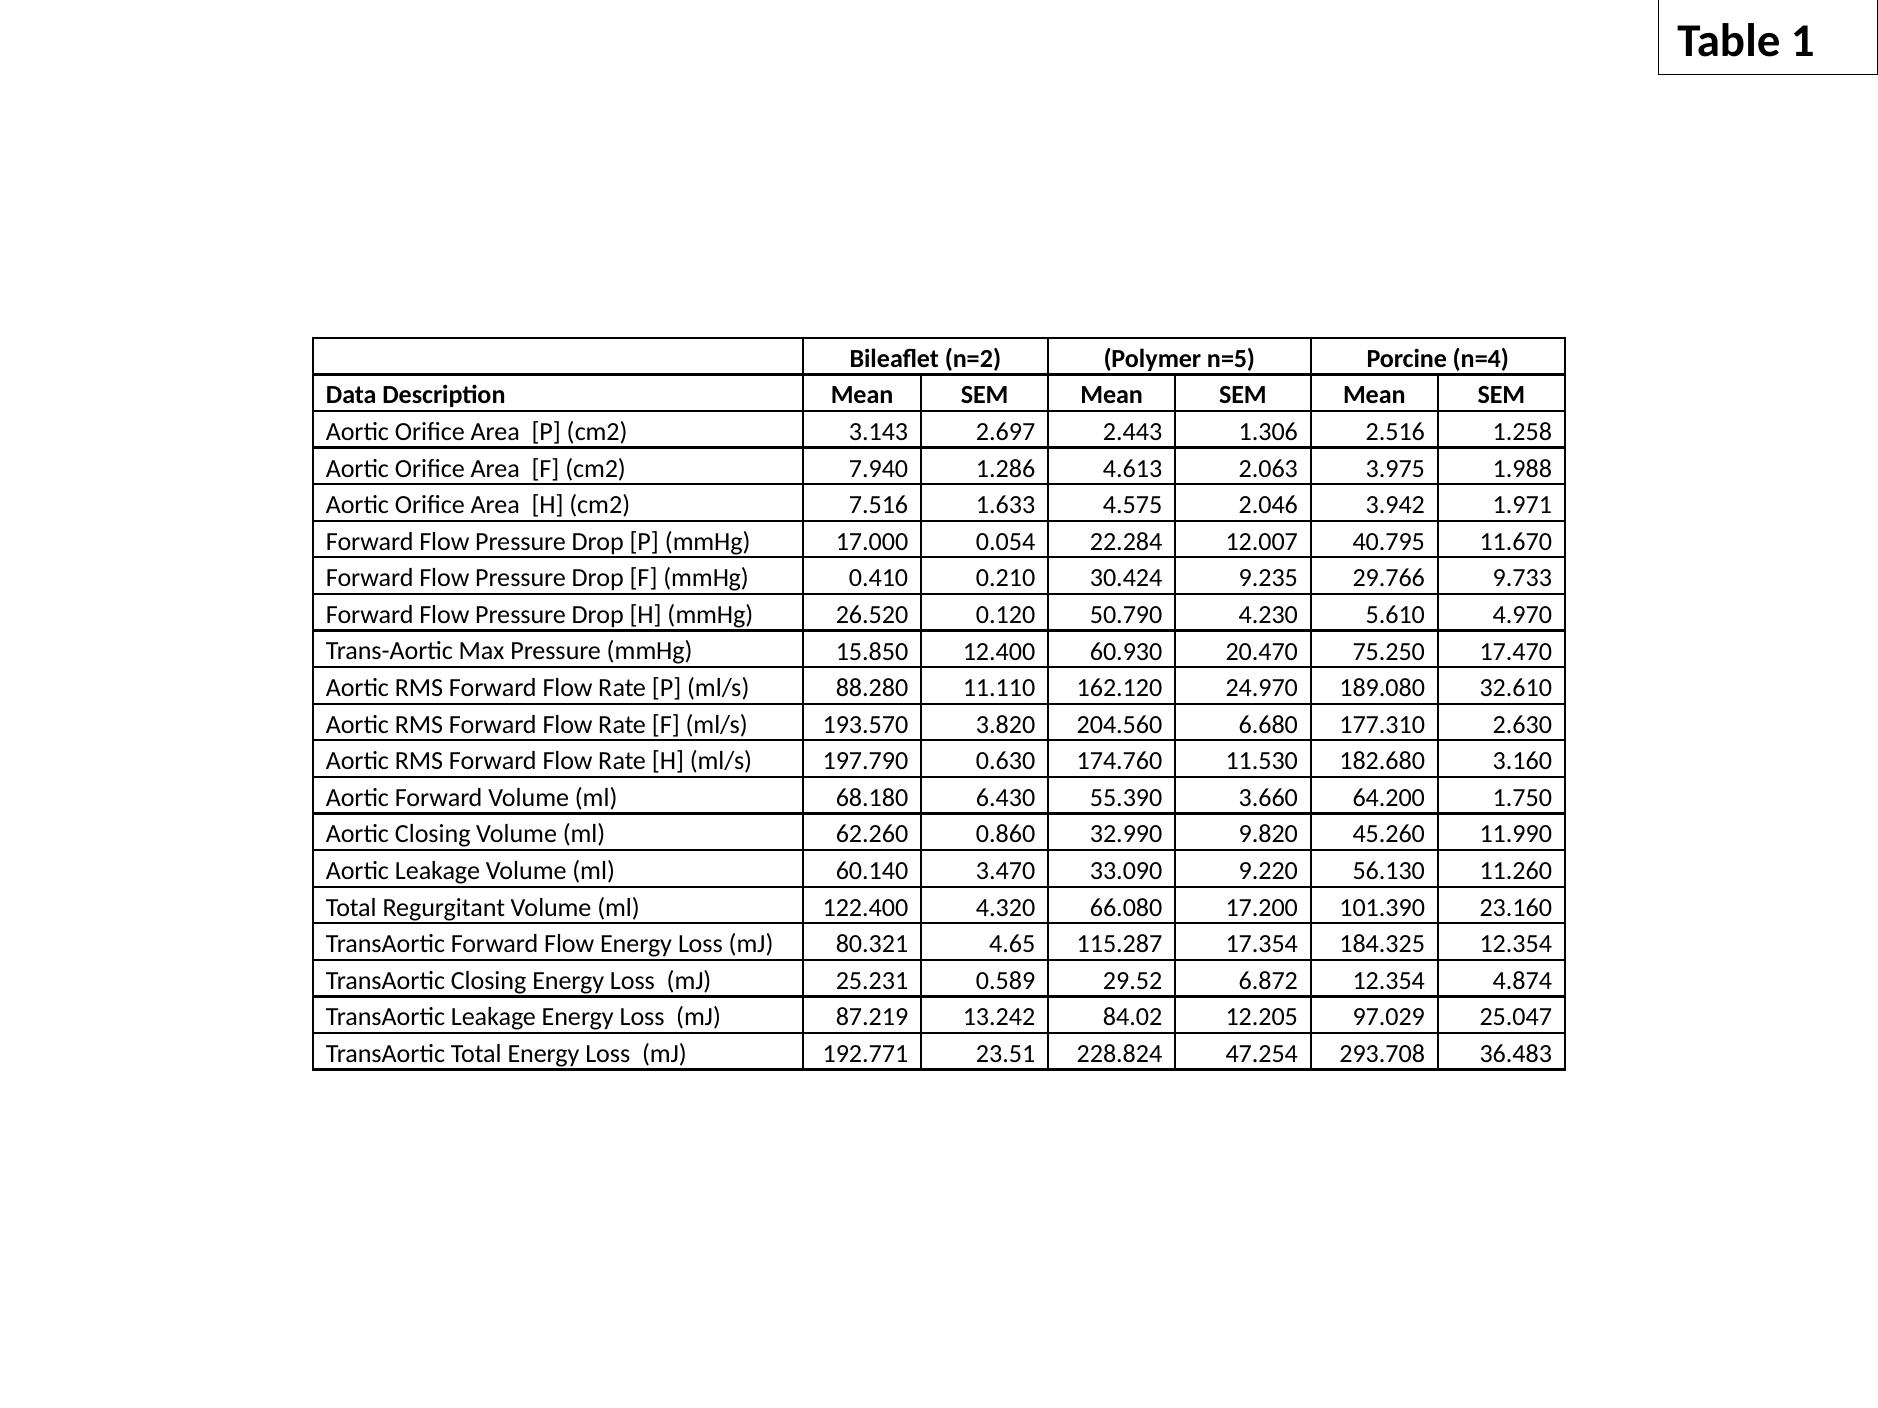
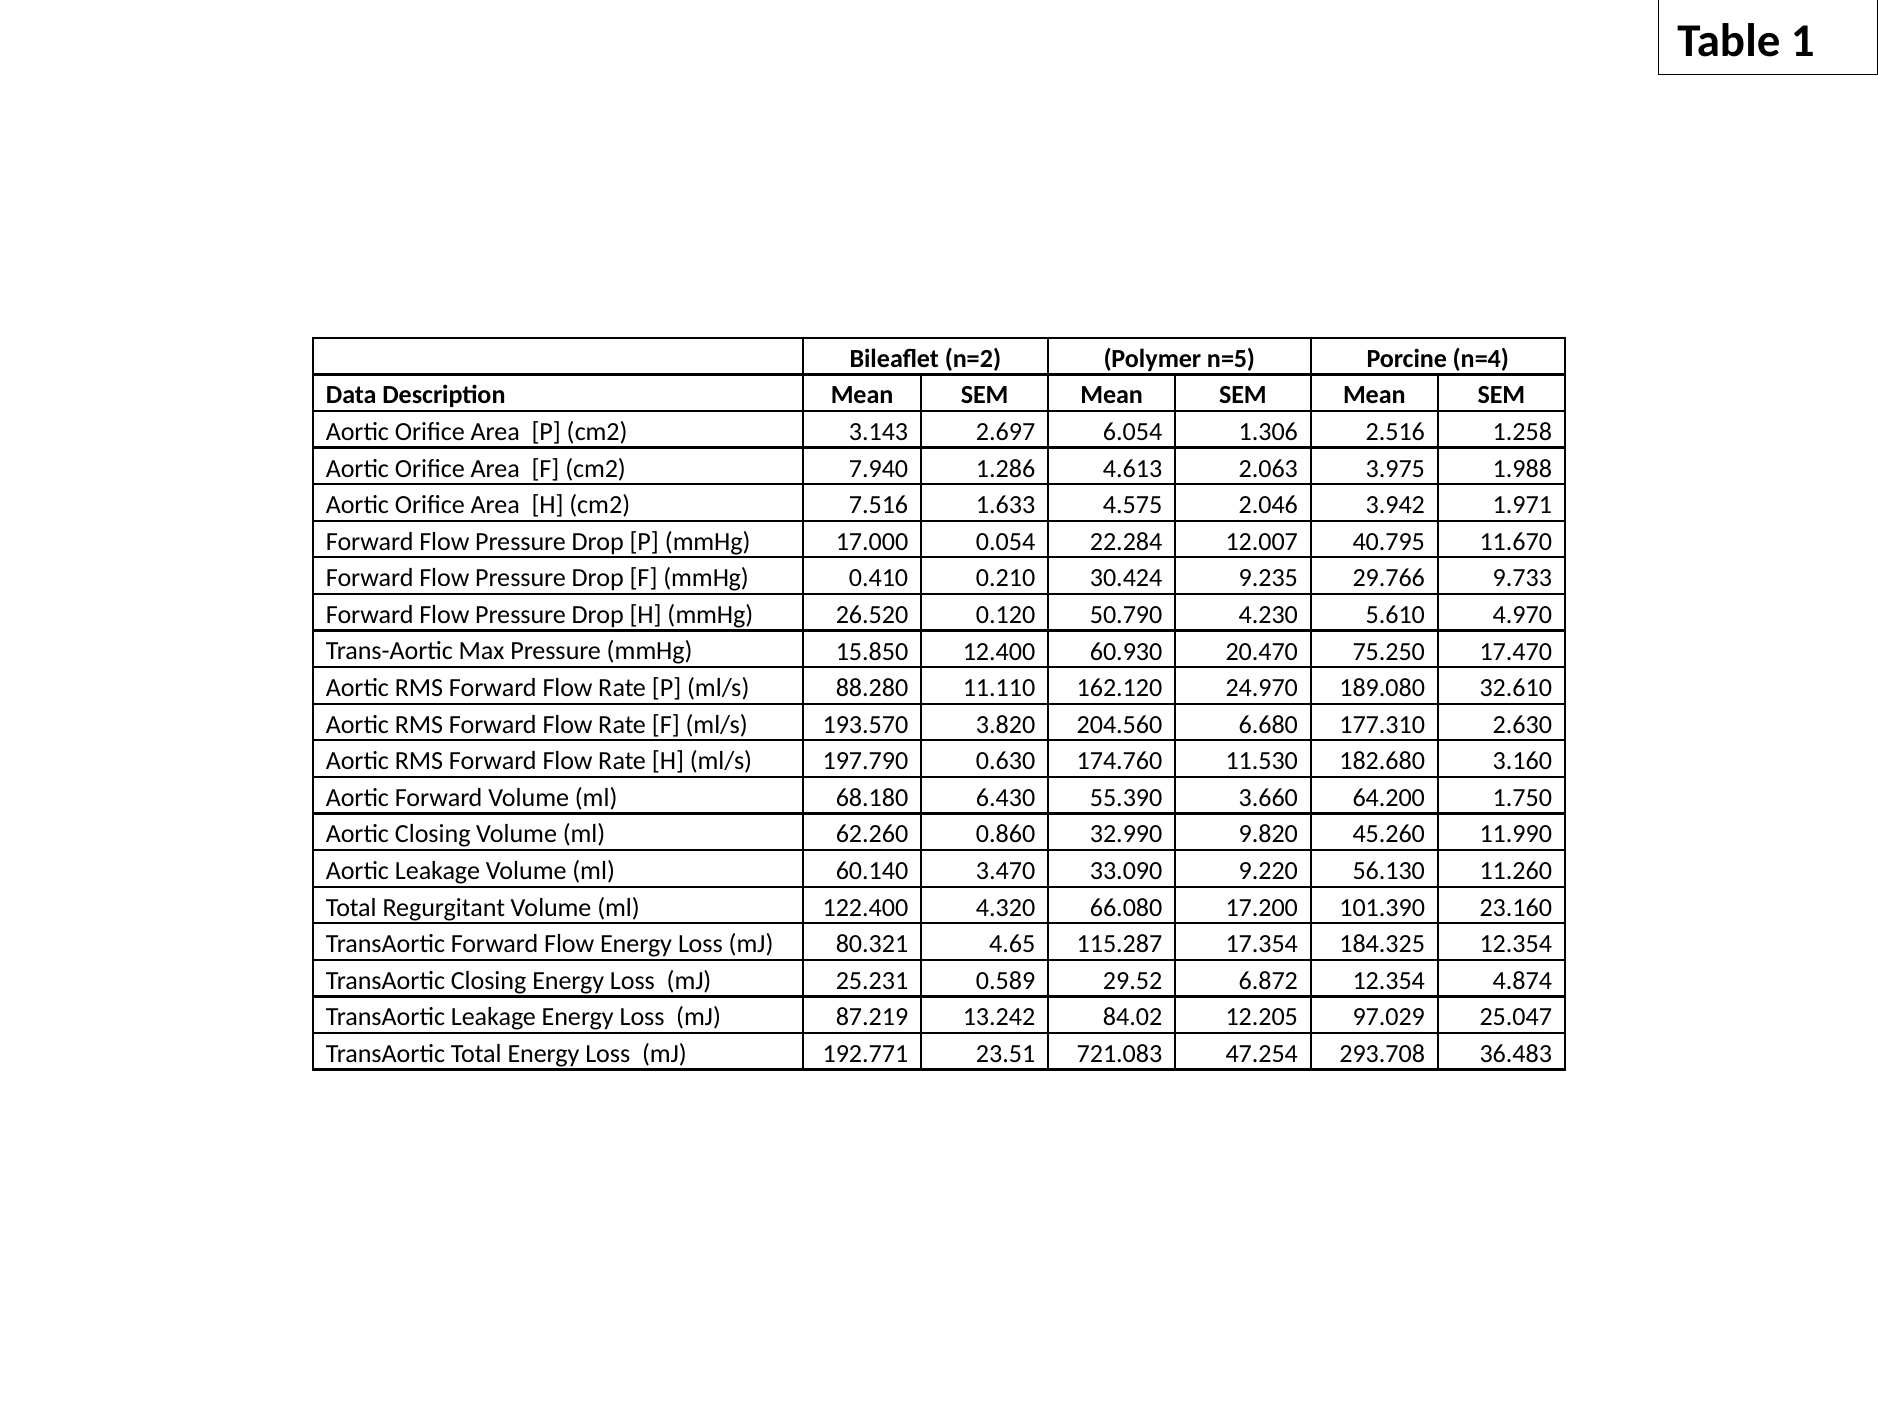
2.443: 2.443 -> 6.054 (1133, 432)
228.824: 228.824 -> 721.083 (1119, 1054)
